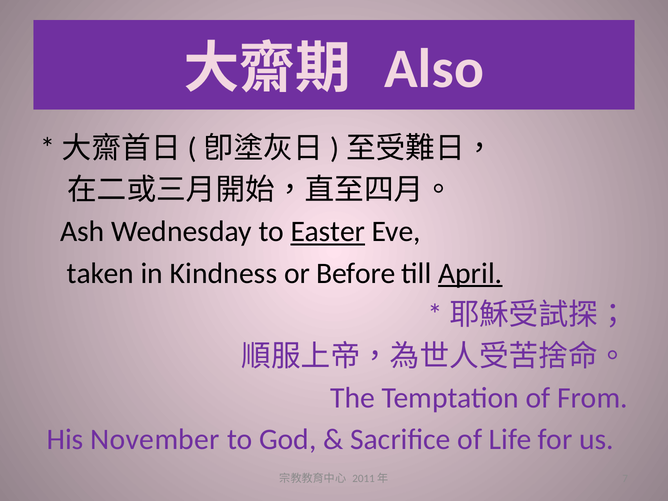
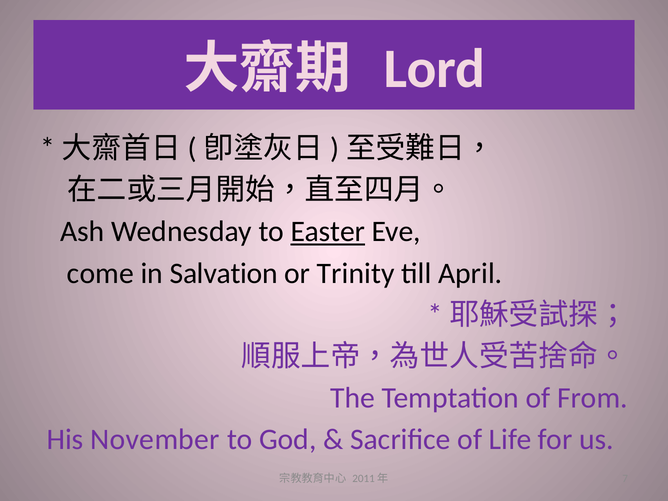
Also: Also -> Lord (434, 69)
taken: taken -> come (100, 273)
Kindness: Kindness -> Salvation (224, 273)
Before: Before -> Trinity (356, 273)
April underline: present -> none (470, 273)
